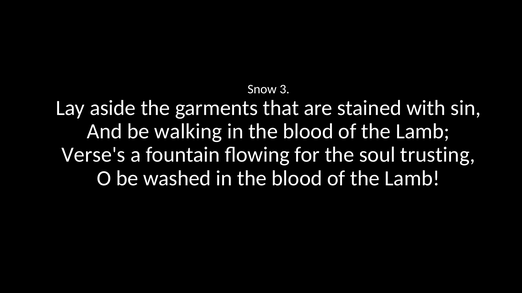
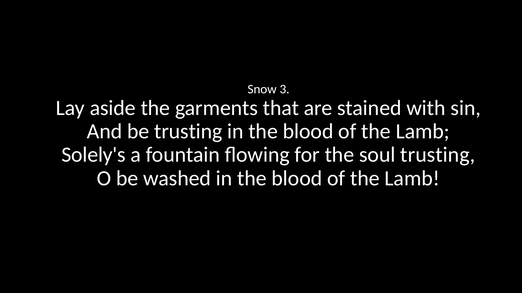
be walking: walking -> trusting (188, 132)
Verse's: Verse's -> Solely's (94, 155)
